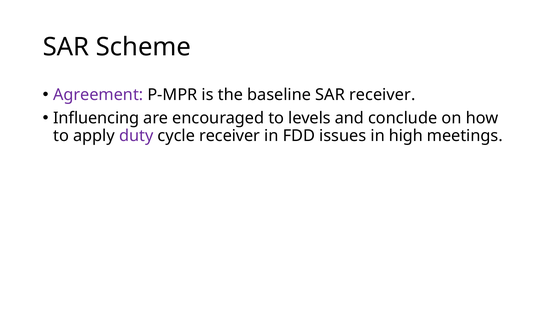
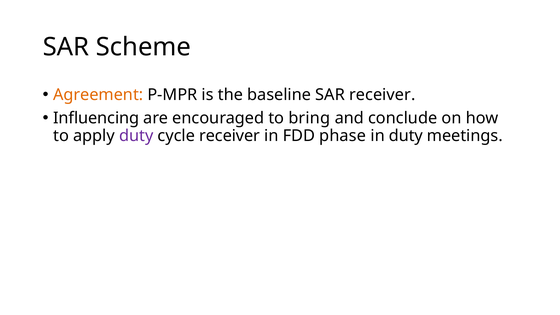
Agreement colour: purple -> orange (98, 95)
levels: levels -> bring (309, 118)
issues: issues -> phase (343, 136)
in high: high -> duty (406, 136)
